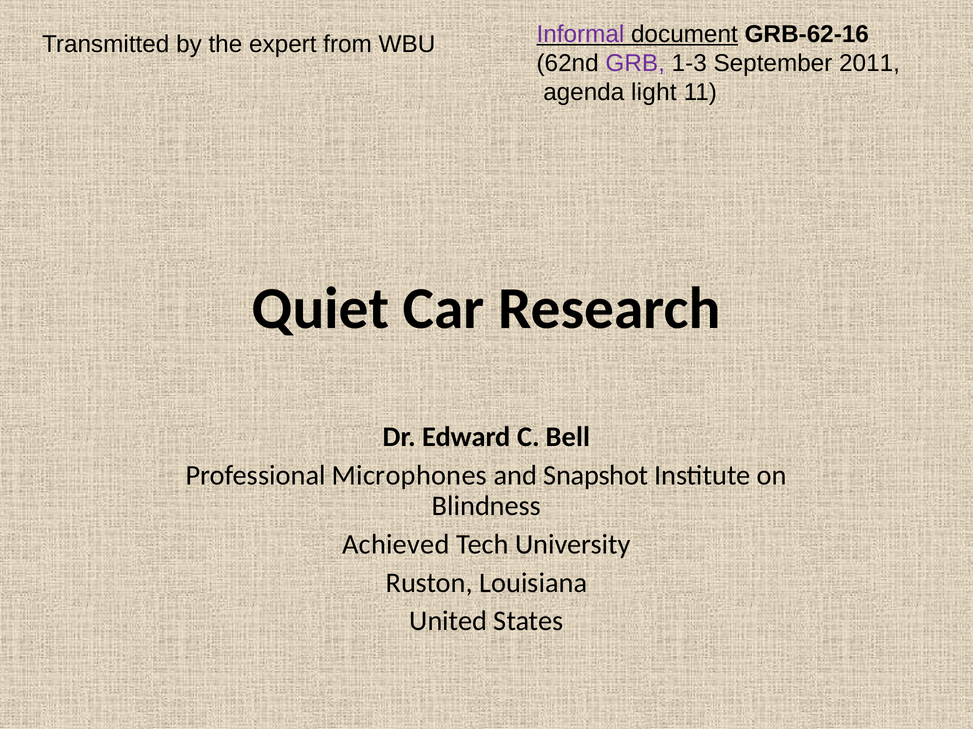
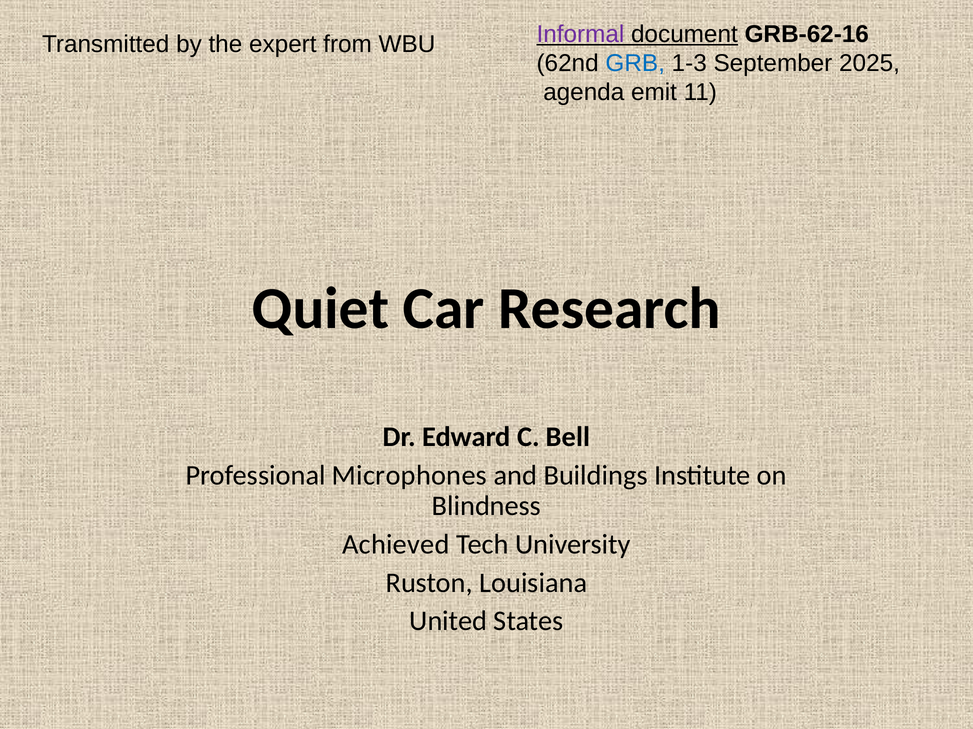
GRB colour: purple -> blue (635, 63)
2011: 2011 -> 2025 (870, 63)
light: light -> emit (654, 92)
Snapshot: Snapshot -> Buildings (596, 476)
